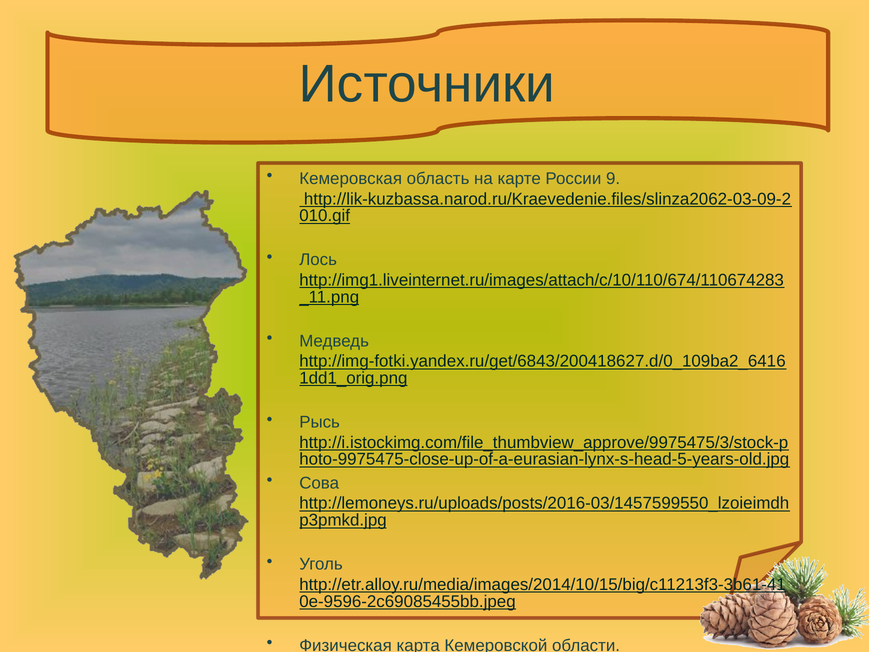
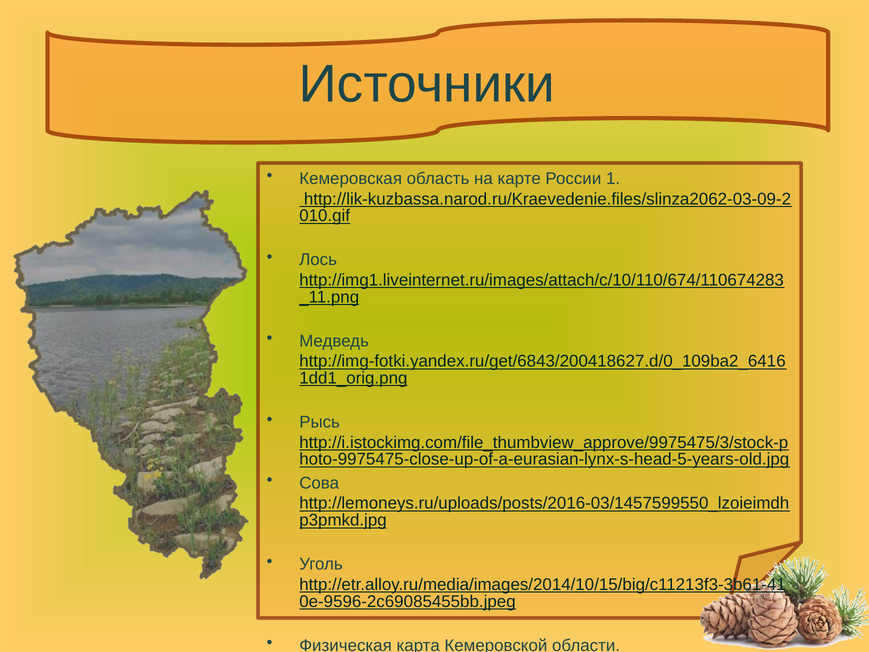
9: 9 -> 1 (613, 179)
